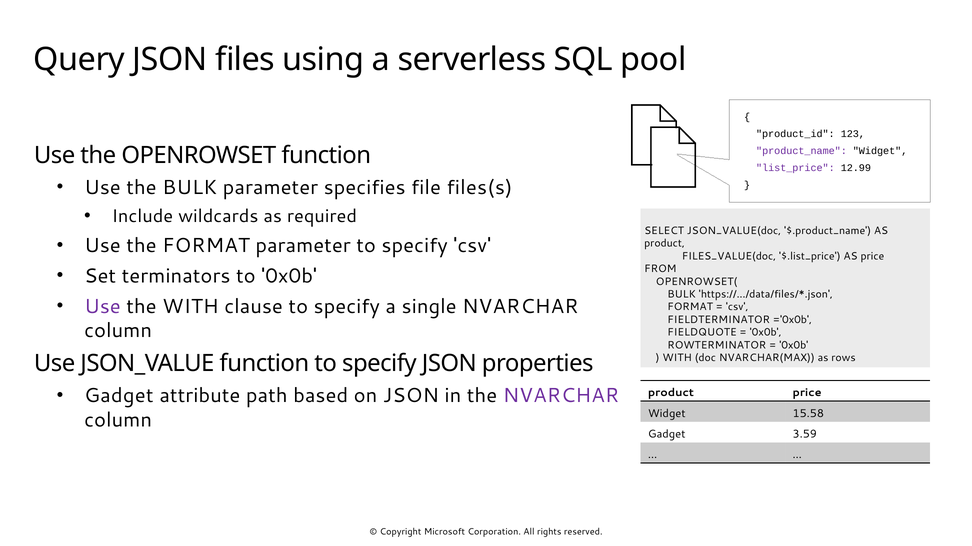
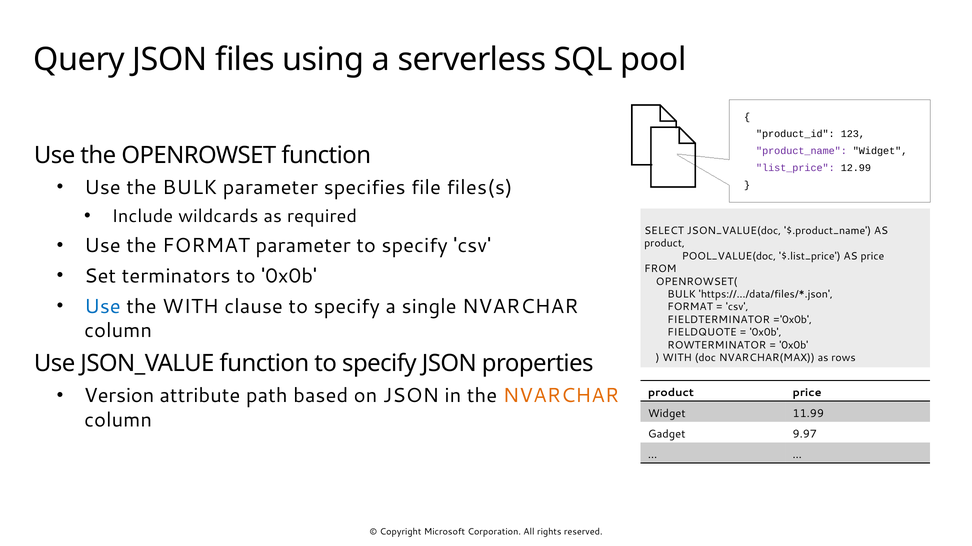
FILES_VALUE(doc: FILES_VALUE(doc -> POOL_VALUE(doc (729, 256)
Use colour: purple -> blue (102, 307)
Gadget: Gadget -> Version (119, 396)
NVARCHAR colour: purple -> orange (561, 396)
15.58: 15.58 -> 11.99 (808, 414)
3.59: 3.59 -> 9.97 (805, 435)
